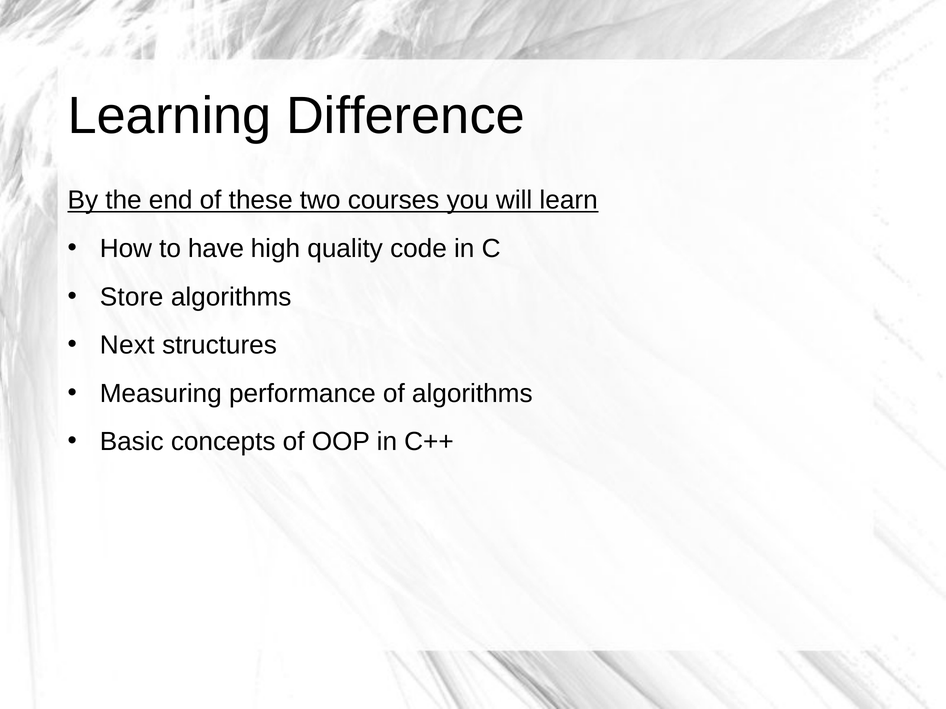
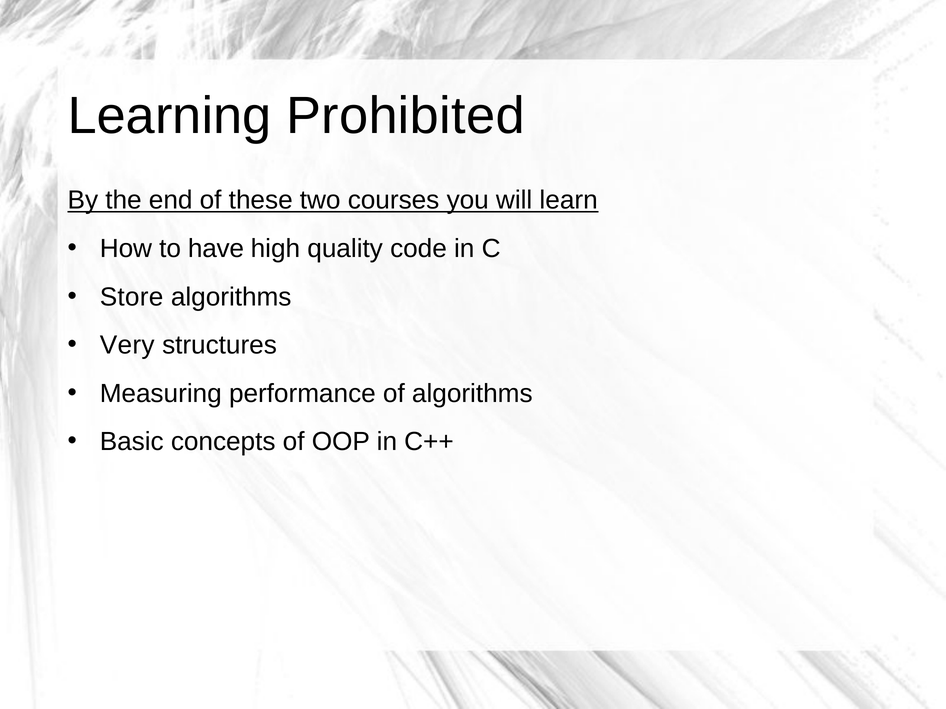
Difference: Difference -> Prohibited (405, 116)
Next: Next -> Very (127, 345)
